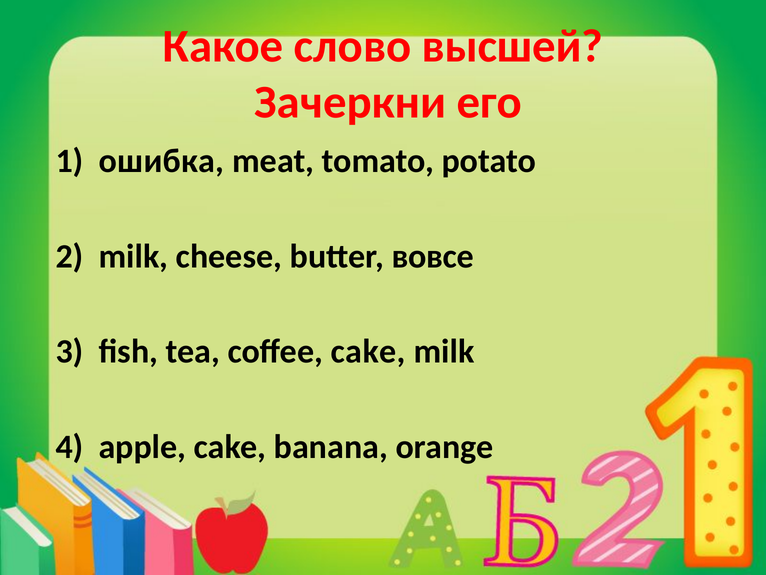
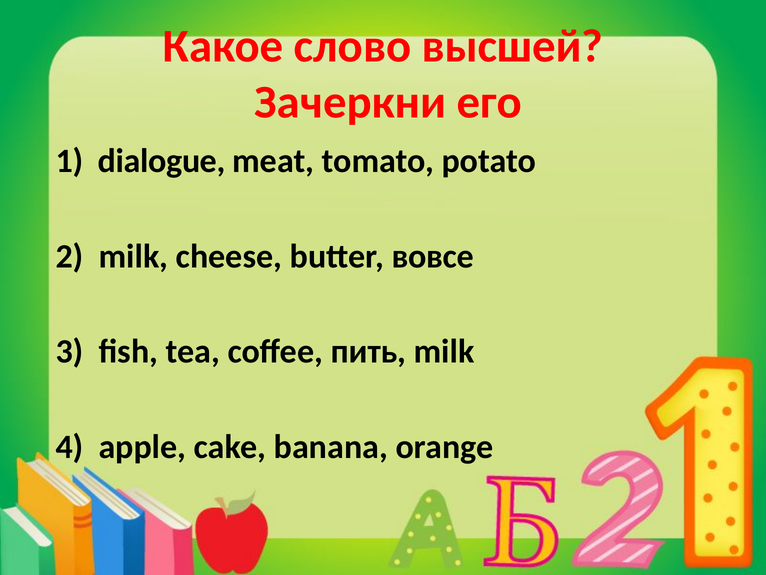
ошибка: ошибка -> dialogue (162, 161)
coffee cake: cake -> пить (368, 351)
